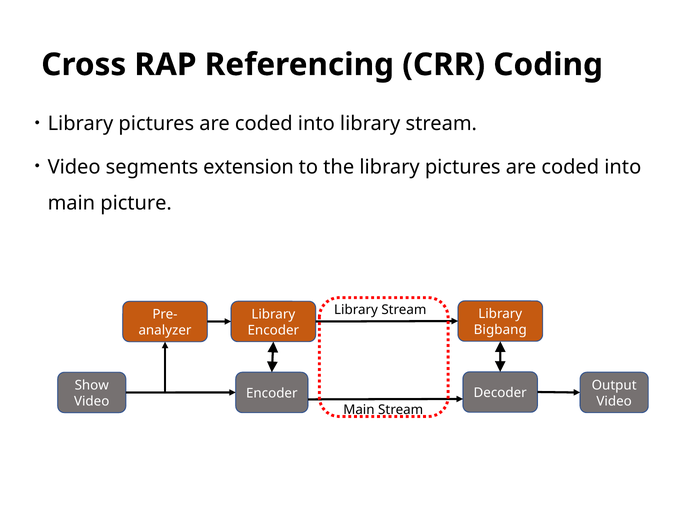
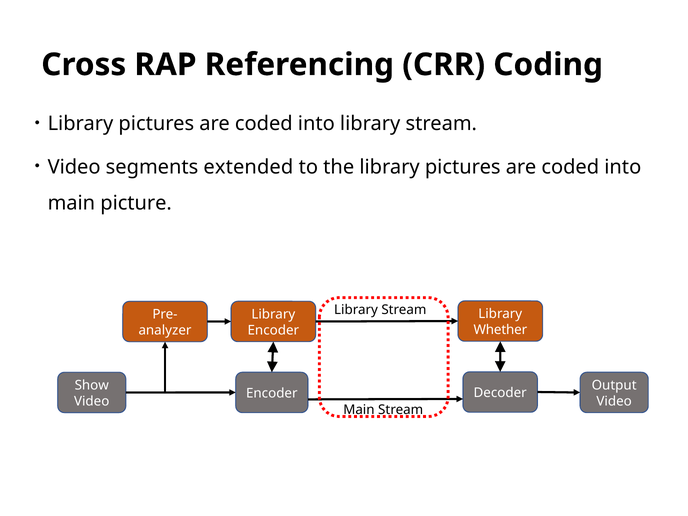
extension: extension -> extended (248, 167)
Bigbang: Bigbang -> Whether (500, 330)
